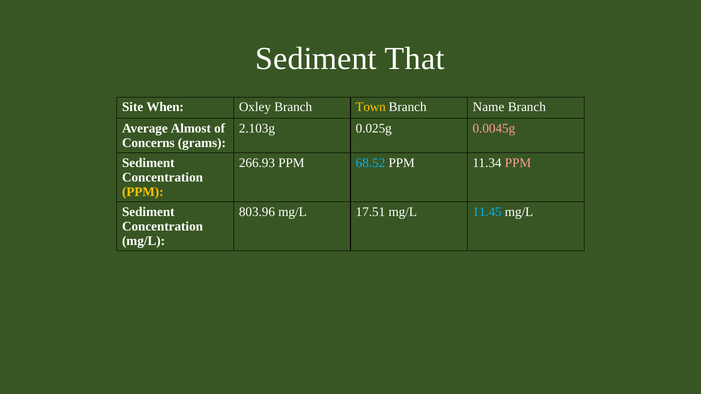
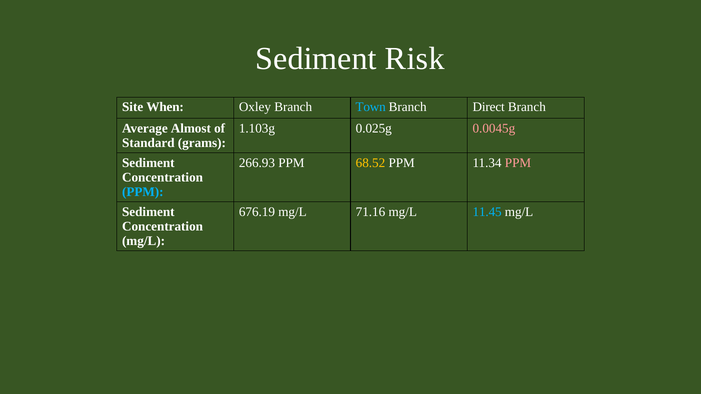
That: That -> Risk (415, 59)
Town colour: yellow -> light blue (371, 107)
Name: Name -> Direct (489, 107)
2.103g: 2.103g -> 1.103g (257, 129)
Concerns: Concerns -> Standard (148, 143)
68.52 colour: light blue -> yellow (370, 163)
PPM colour: yellow -> light blue (143, 192)
803.96: 803.96 -> 676.19 (257, 212)
17.51: 17.51 -> 71.16 (370, 212)
